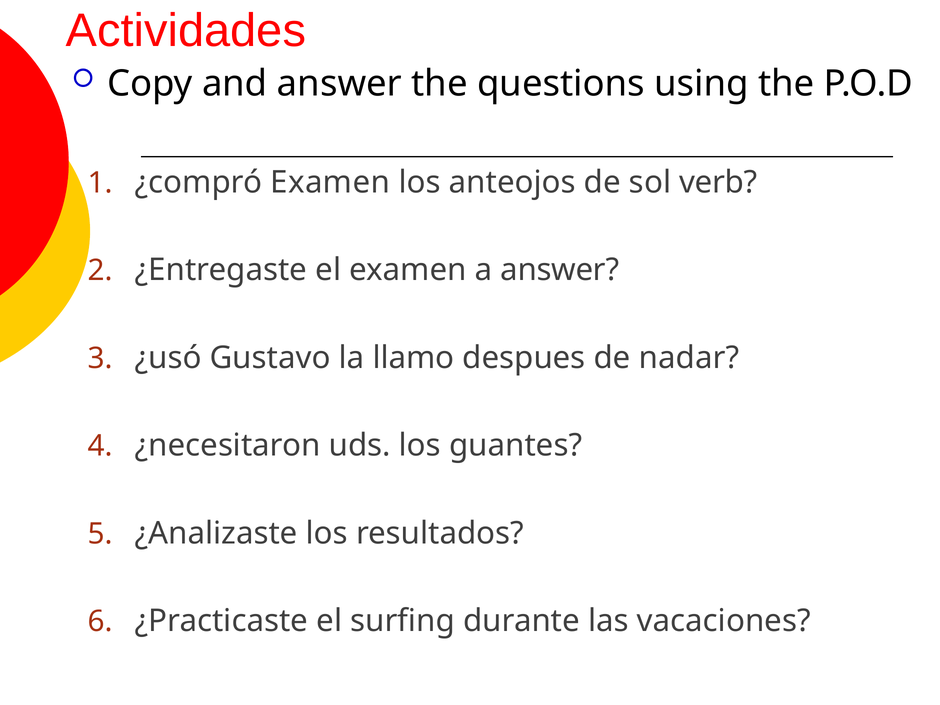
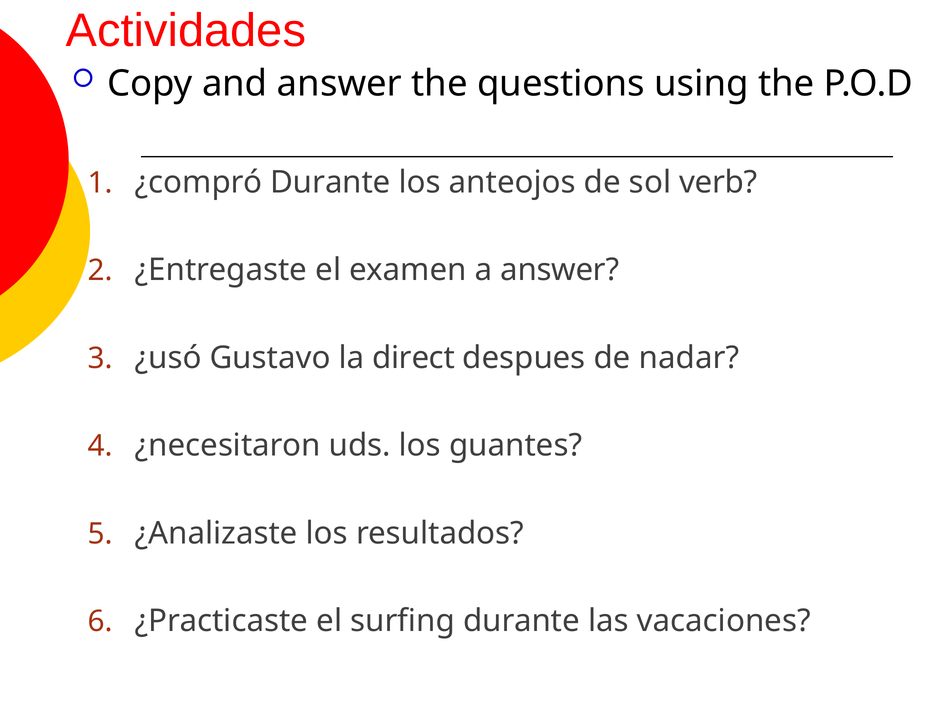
¿compró Examen: Examen -> Durante (330, 182)
llamo: llamo -> direct (414, 358)
